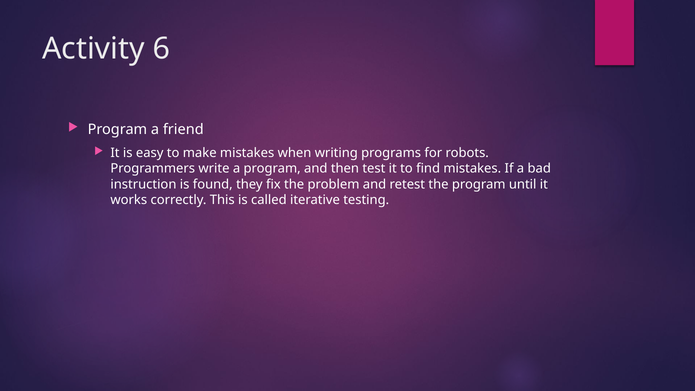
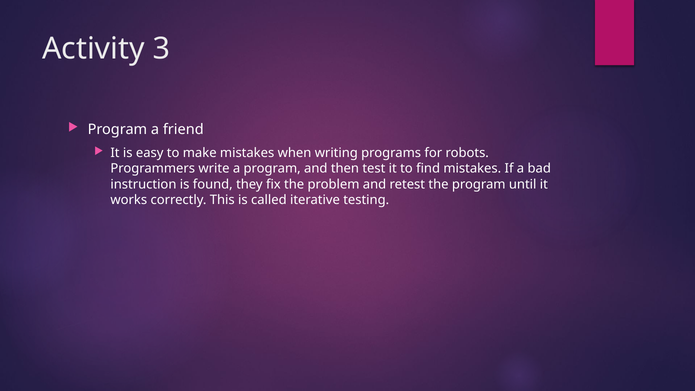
6: 6 -> 3 (161, 49)
